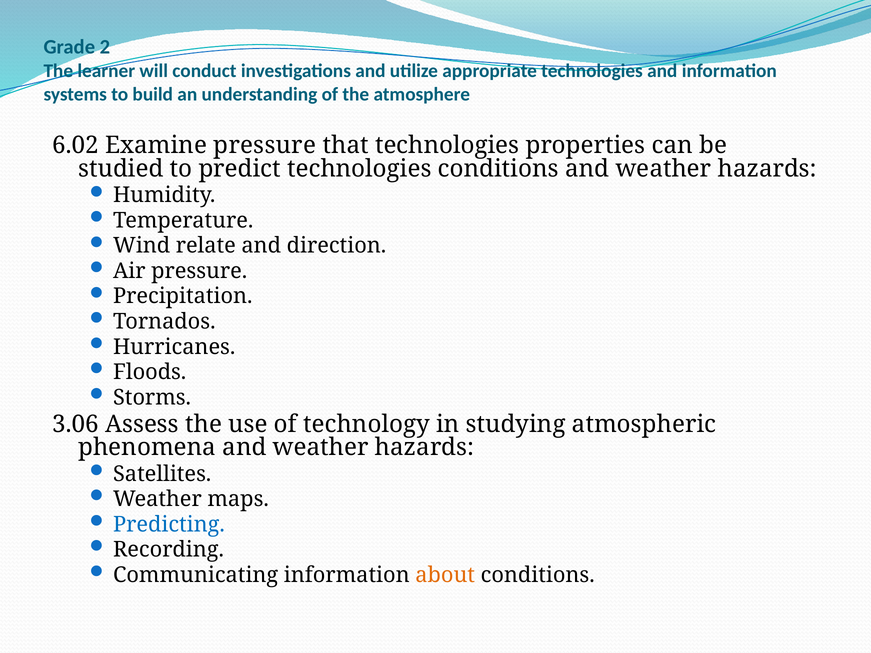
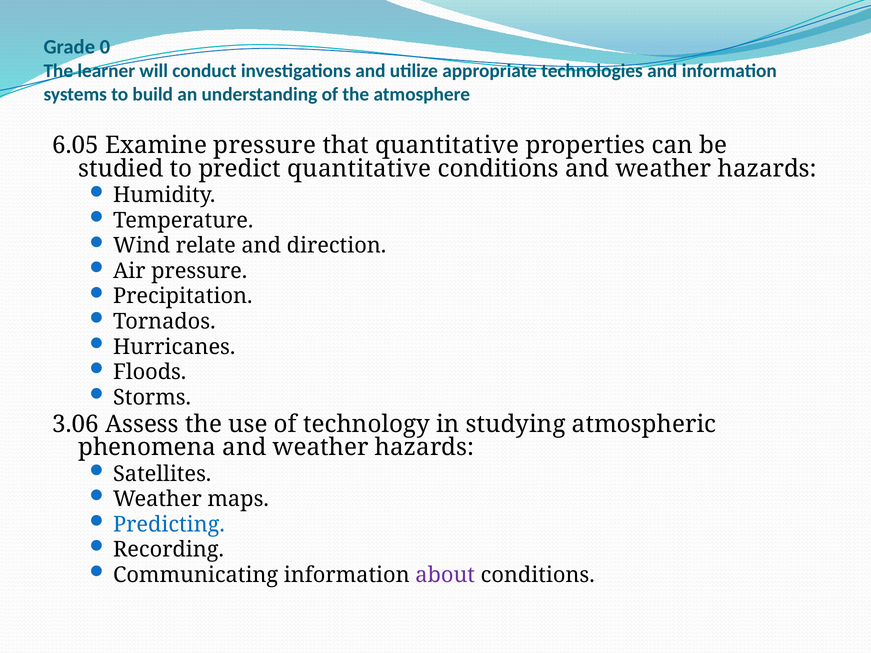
2: 2 -> 0 (105, 47)
6.02: 6.02 -> 6.05 (75, 146)
that technologies: technologies -> quantitative (447, 146)
predict technologies: technologies -> quantitative (359, 169)
about colour: orange -> purple (445, 575)
